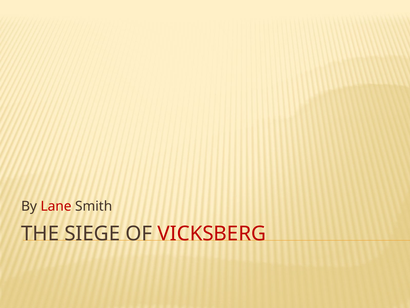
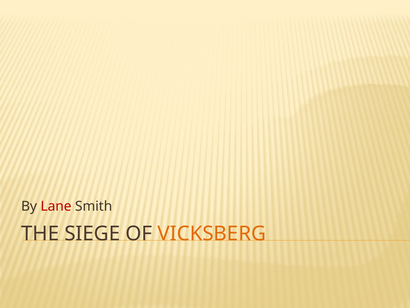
VICKSBERG colour: red -> orange (212, 233)
